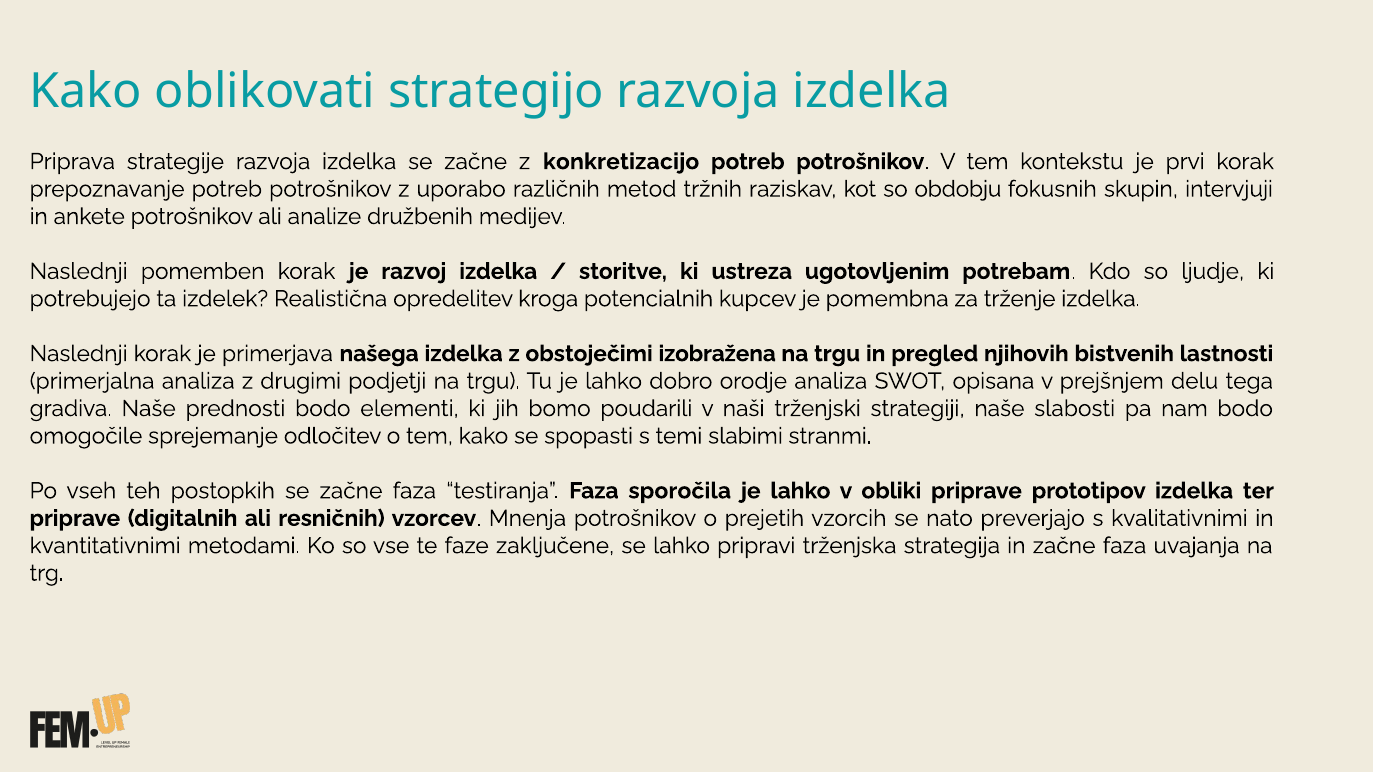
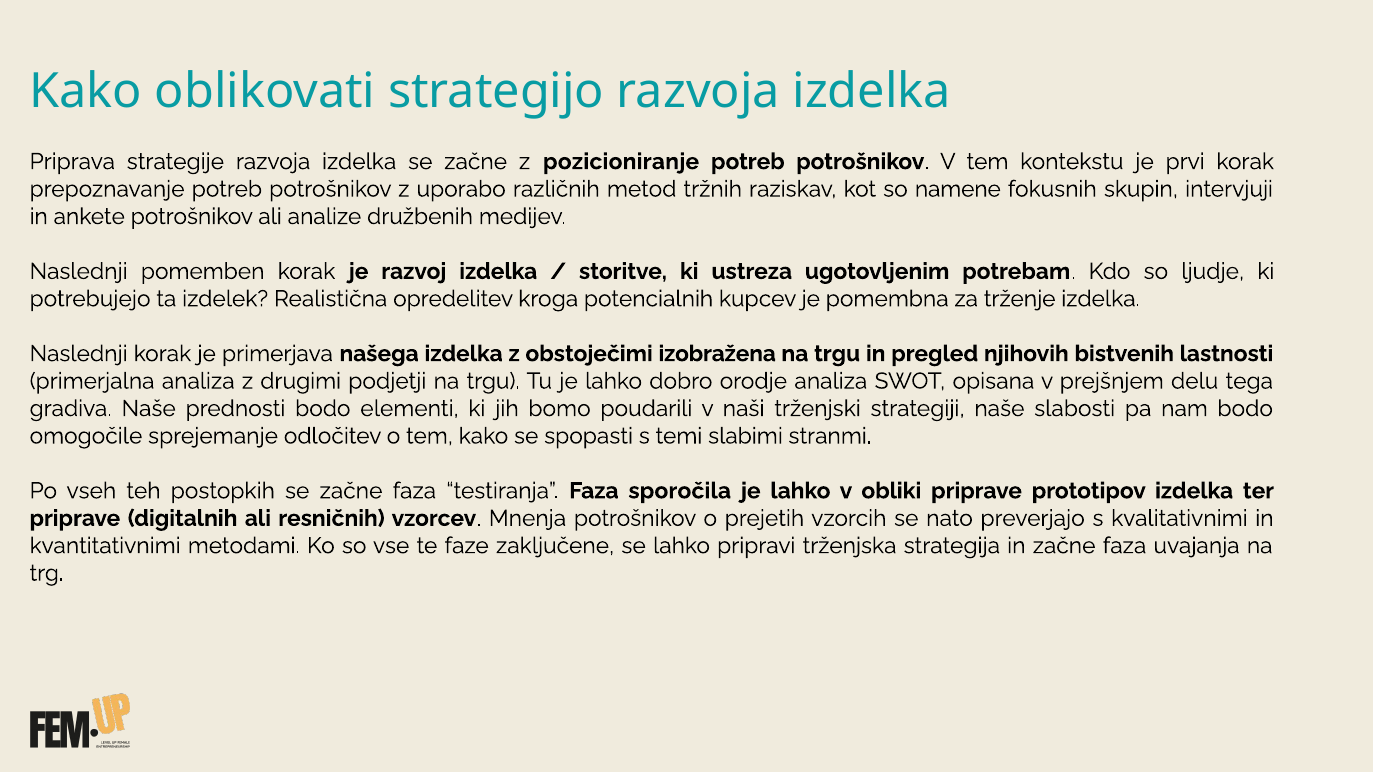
konkretizacijo: konkretizacijo -> pozicioniranje (621, 162)
obdobju: obdobju -> namene (958, 189)
